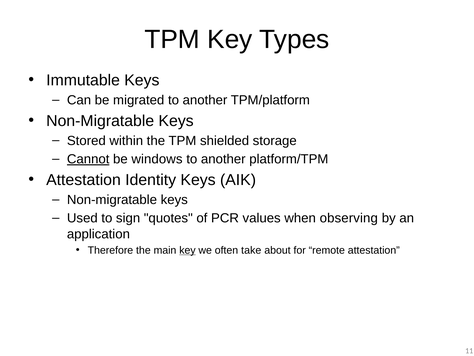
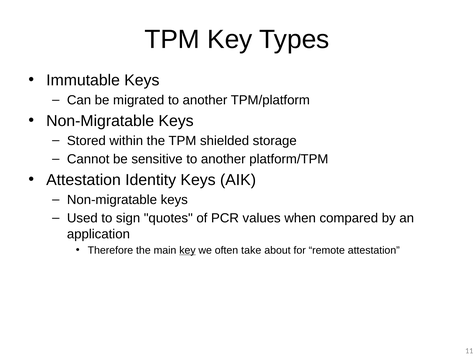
Cannot underline: present -> none (88, 159)
windows: windows -> sensitive (157, 159)
observing: observing -> compared (349, 218)
